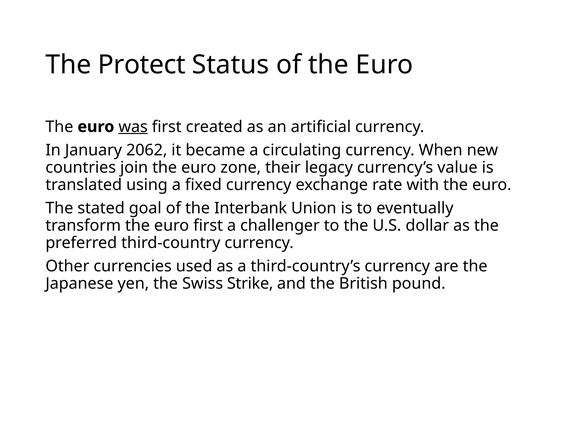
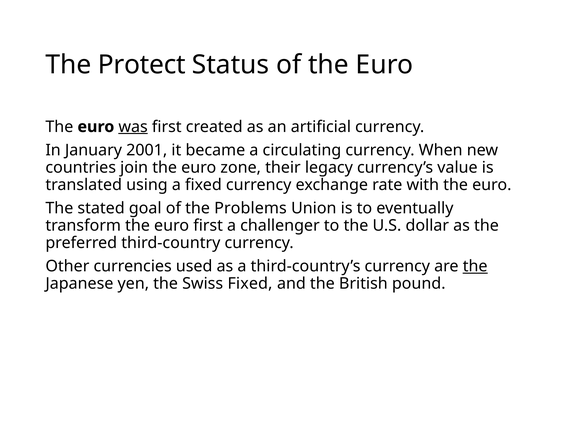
2062: 2062 -> 2001 (147, 150)
Interbank: Interbank -> Problems (250, 208)
the underline: none -> present (475, 266)
Swiss Strike: Strike -> Fixed (250, 283)
